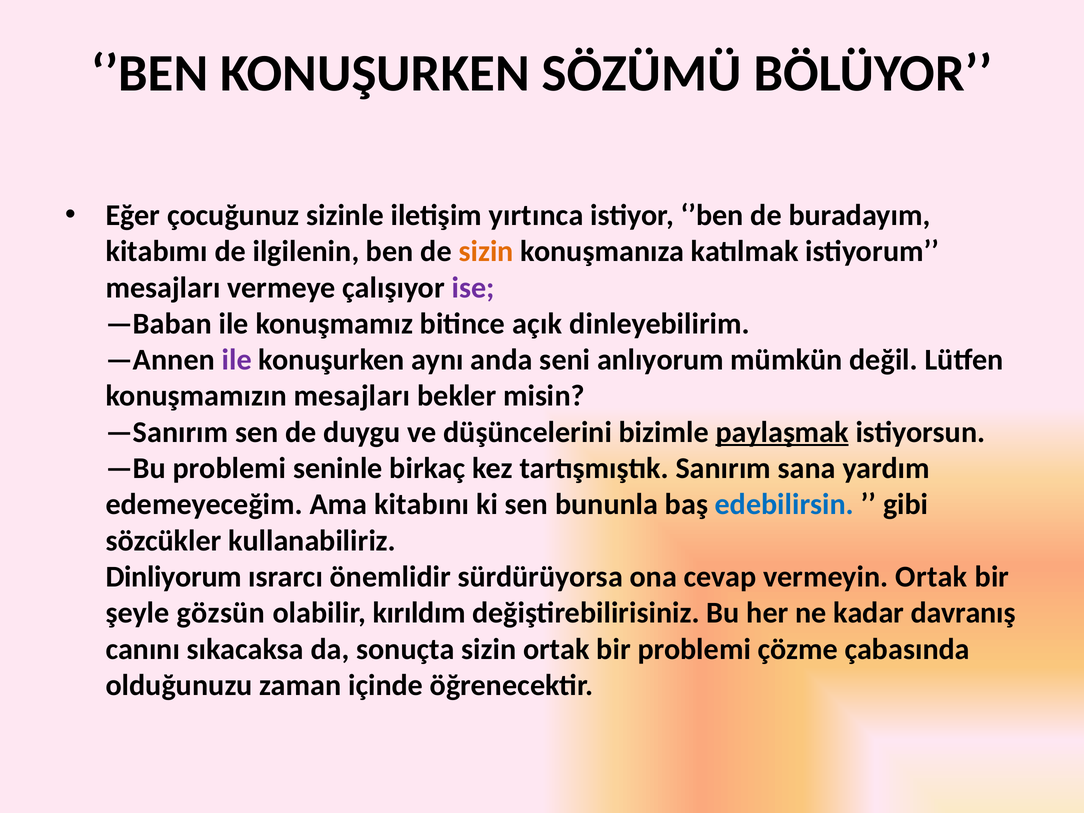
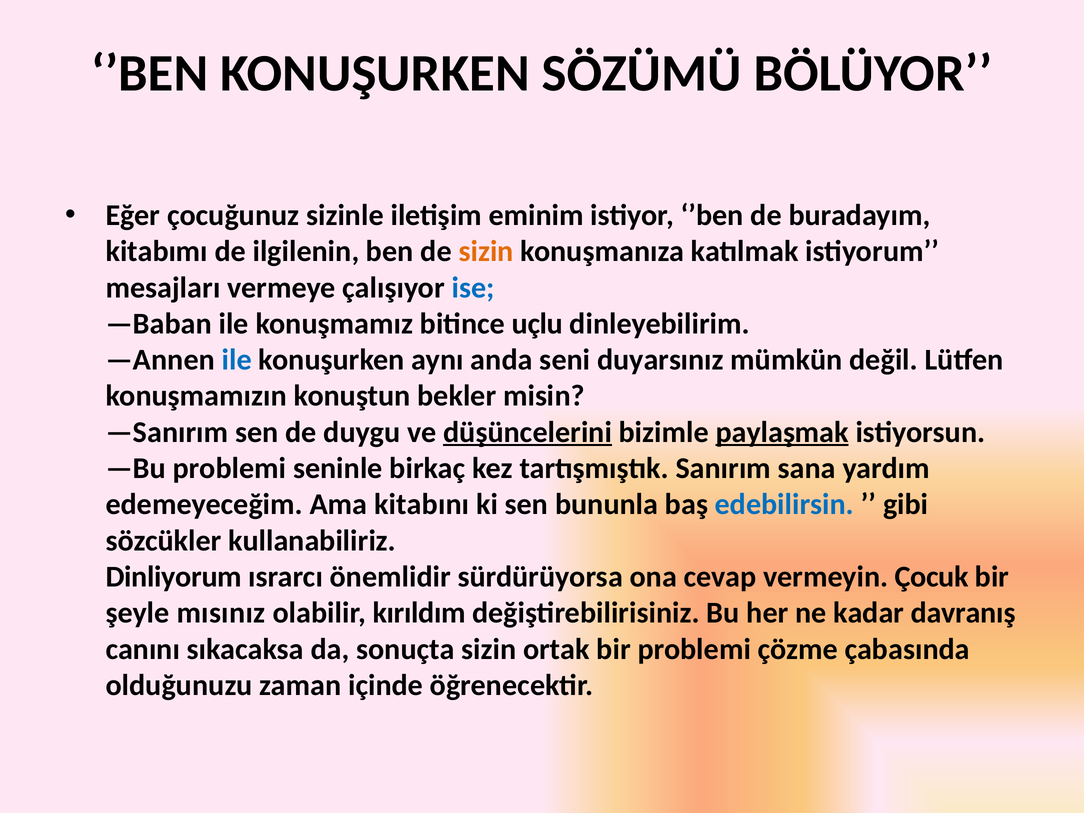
yırtınca: yırtınca -> eminim (536, 215)
ise colour: purple -> blue (473, 288)
açık: açık -> uçlu (537, 324)
ile colour: purple -> blue (237, 360)
anlıyorum: anlıyorum -> duyarsınız (660, 360)
konuşmamızın mesajları: mesajları -> konuştun (352, 396)
düşüncelerini underline: none -> present (528, 432)
vermeyin Ortak: Ortak -> Çocuk (932, 577)
gözsün: gözsün -> mısınız (221, 613)
